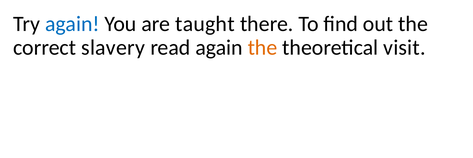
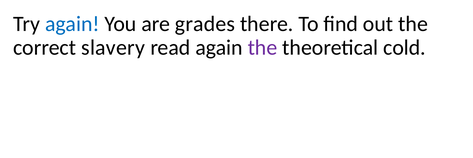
taught: taught -> grades (205, 24)
the colour: orange -> purple (263, 48)
visit: visit -> cold (405, 48)
